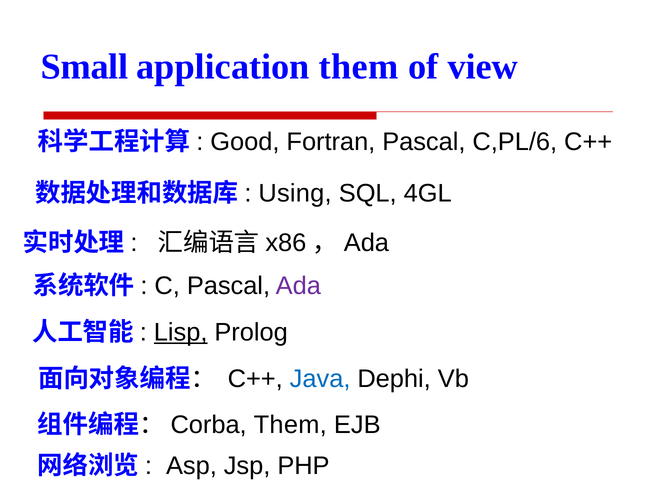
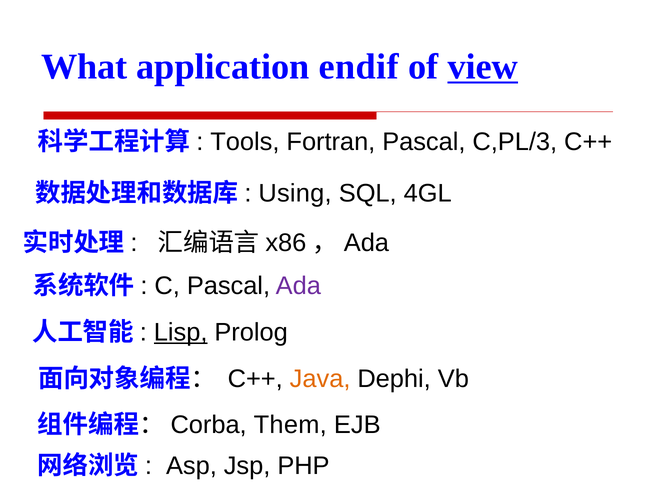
Small: Small -> What (84, 67)
application them: them -> endif (359, 67)
view underline: none -> present (483, 67)
Good: Good -> Tools (245, 142)
C,PL/6: C,PL/6 -> C,PL/3 (515, 142)
Java colour: blue -> orange (320, 379)
